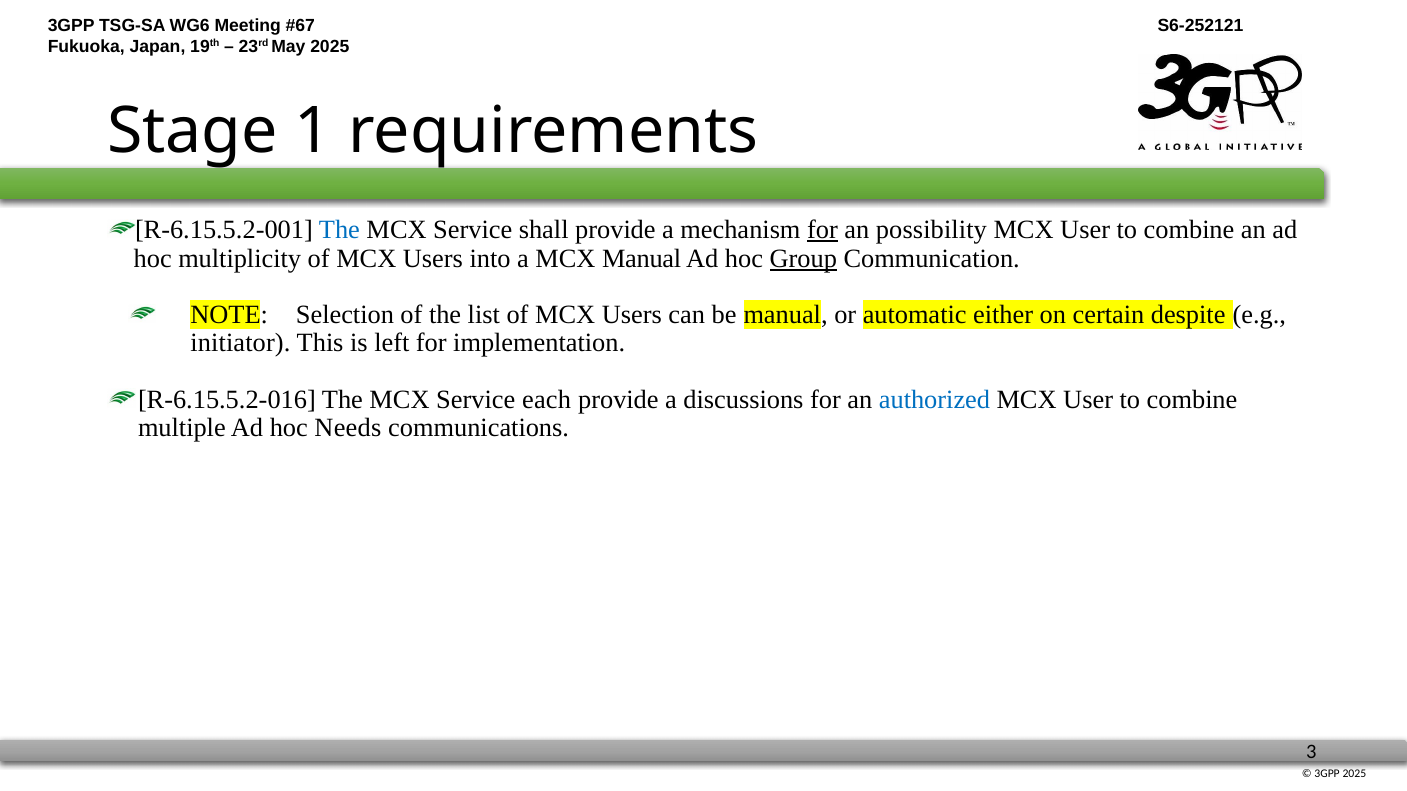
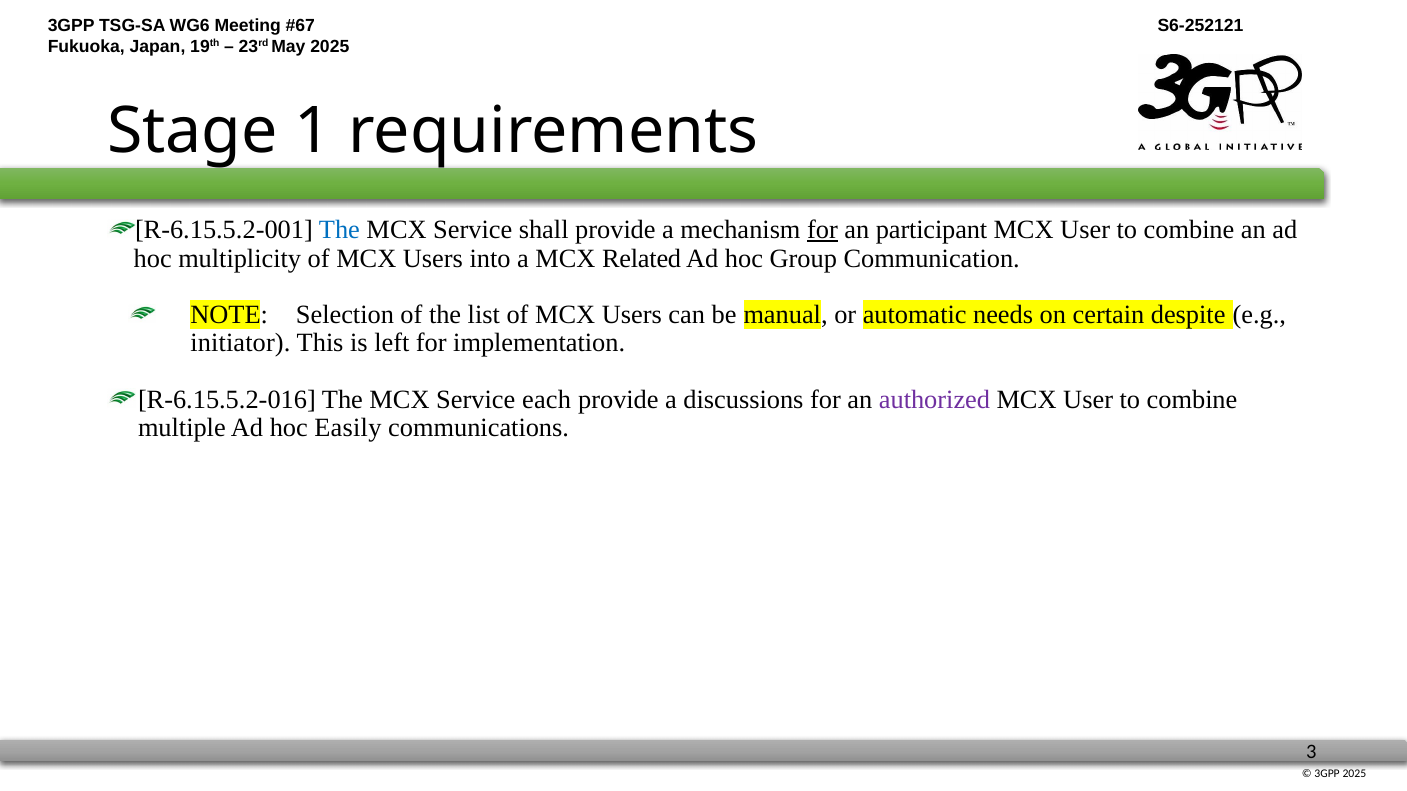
possibility: possibility -> participant (932, 230)
MCX Manual: Manual -> Related (642, 259)
Group underline: present -> none (803, 259)
either: either -> needs (1003, 315)
authorized colour: blue -> purple (934, 400)
Needs: Needs -> Easily (348, 428)
